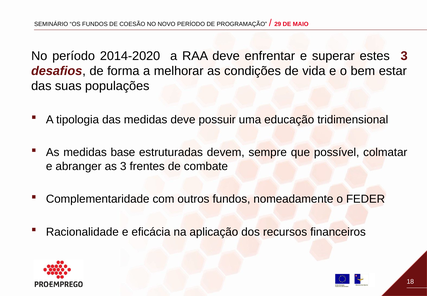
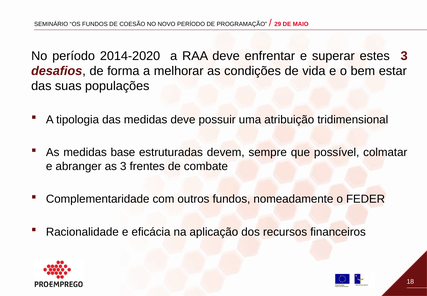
educação: educação -> atribuição (289, 119)
